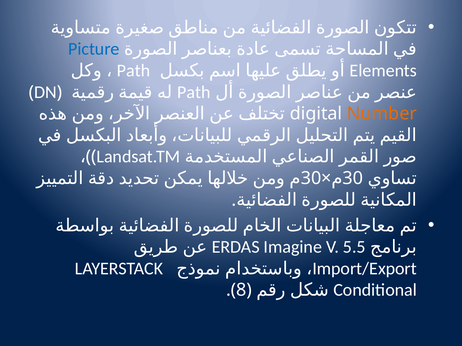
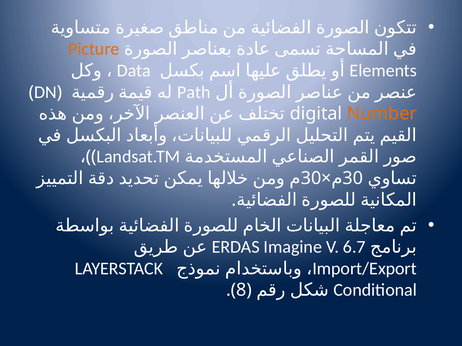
Picture colour: blue -> orange (94, 49)
Path: Path -> Data (134, 71)
5.5: 5.5 -> 6.7 (354, 247)
